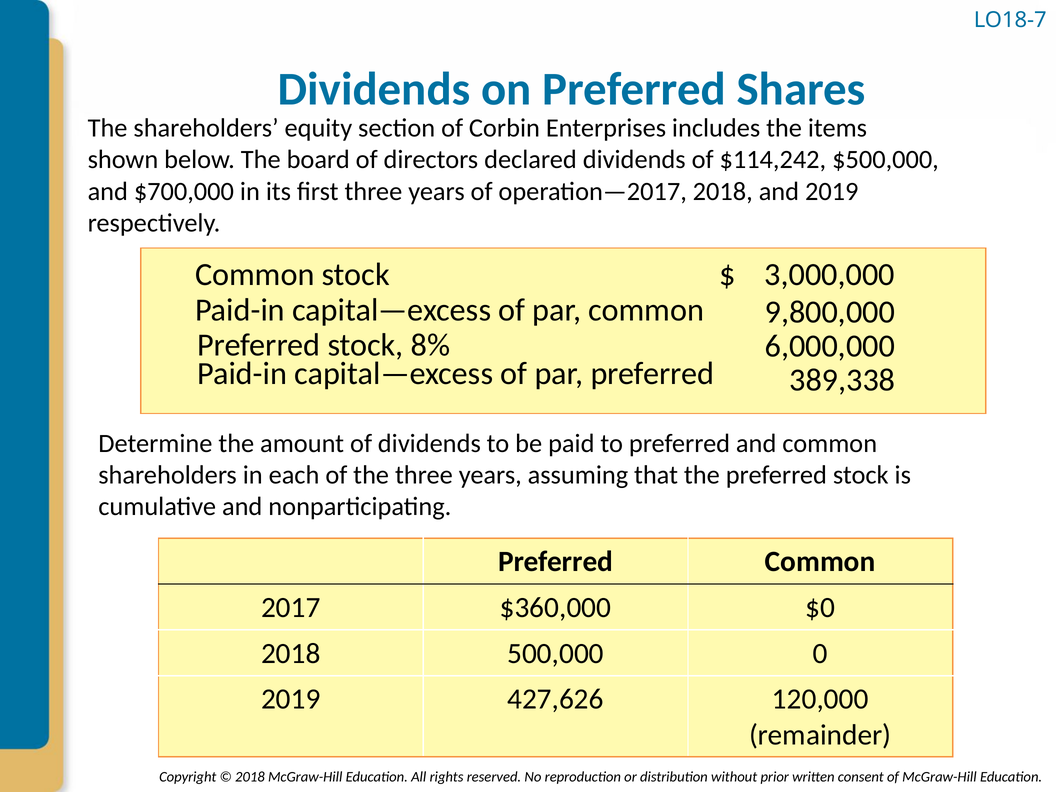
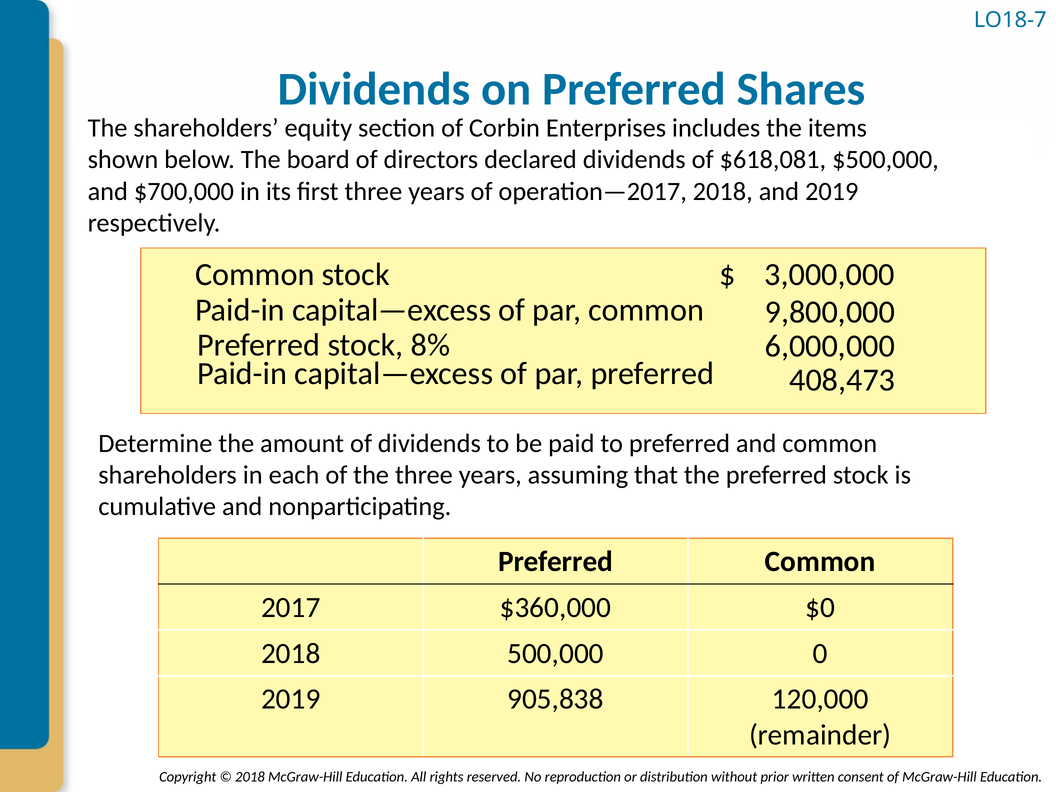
$114,242: $114,242 -> $618,081 (773, 160)
389,338: 389,338 -> 408,473 (842, 380)
427,626: 427,626 -> 905,838 (555, 699)
